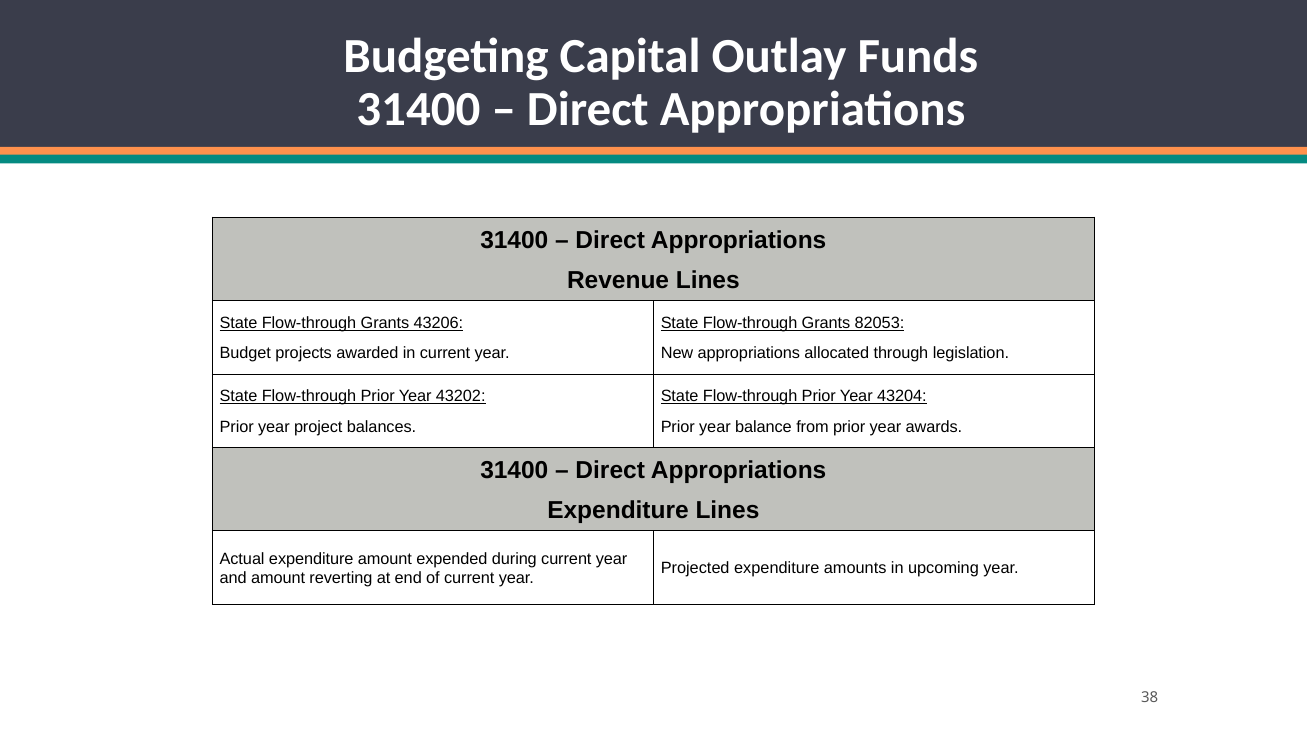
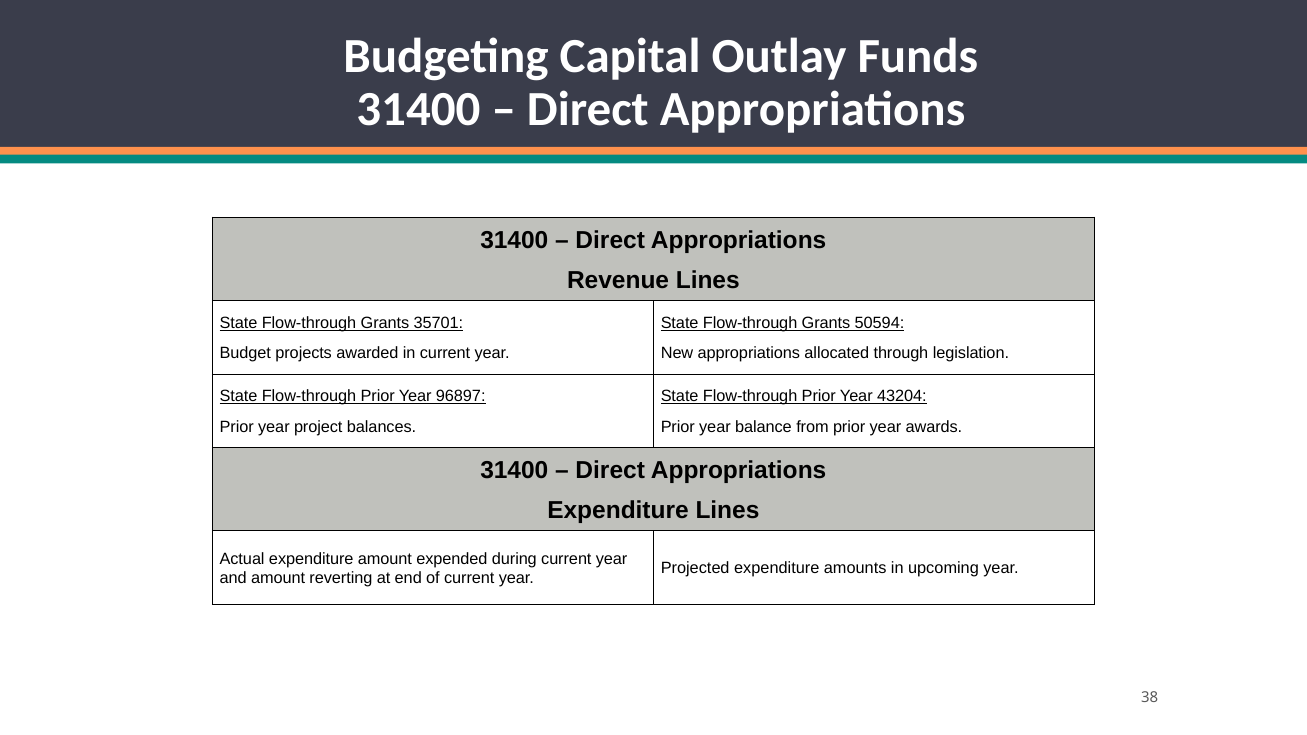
43206: 43206 -> 35701 (438, 323)
82053: 82053 -> 50594 (880, 323)
43202: 43202 -> 96897 (461, 397)
